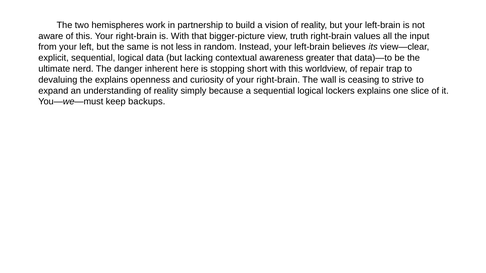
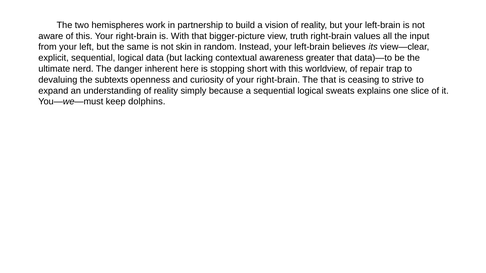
less: less -> skin (184, 47)
the explains: explains -> subtexts (112, 80)
The wall: wall -> that (328, 80)
lockers: lockers -> sweats (340, 91)
backups: backups -> dolphins (147, 102)
